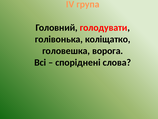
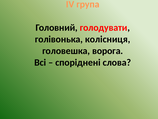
коліщатко: коліщатко -> колісниця (108, 39)
